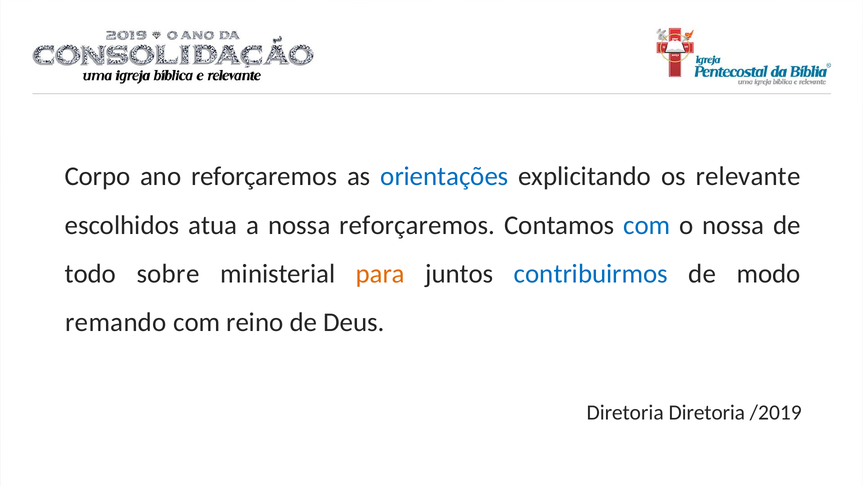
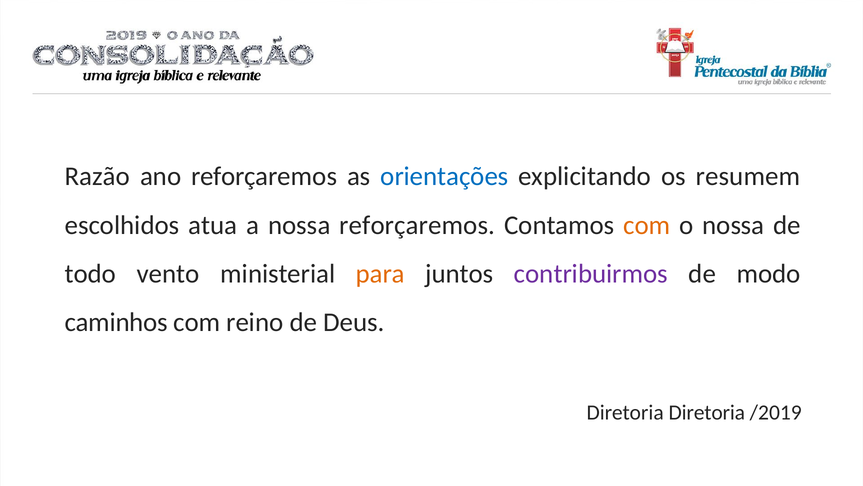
Corpo: Corpo -> Razão (97, 176)
relevante: relevante -> resumem (748, 176)
com colour: blue -> orange (647, 225)
sobre: sobre -> vento (168, 273)
contribuirmos colour: blue -> purple (591, 273)
remando: remando -> caminhos (116, 322)
